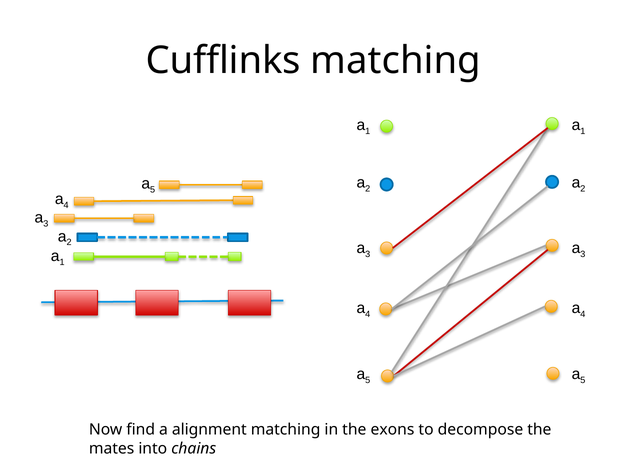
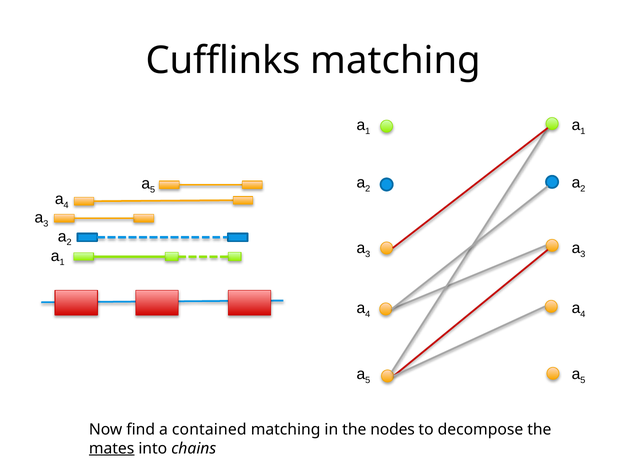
alignment: alignment -> contained (209, 430)
exons: exons -> nodes (393, 430)
mates underline: none -> present (112, 449)
